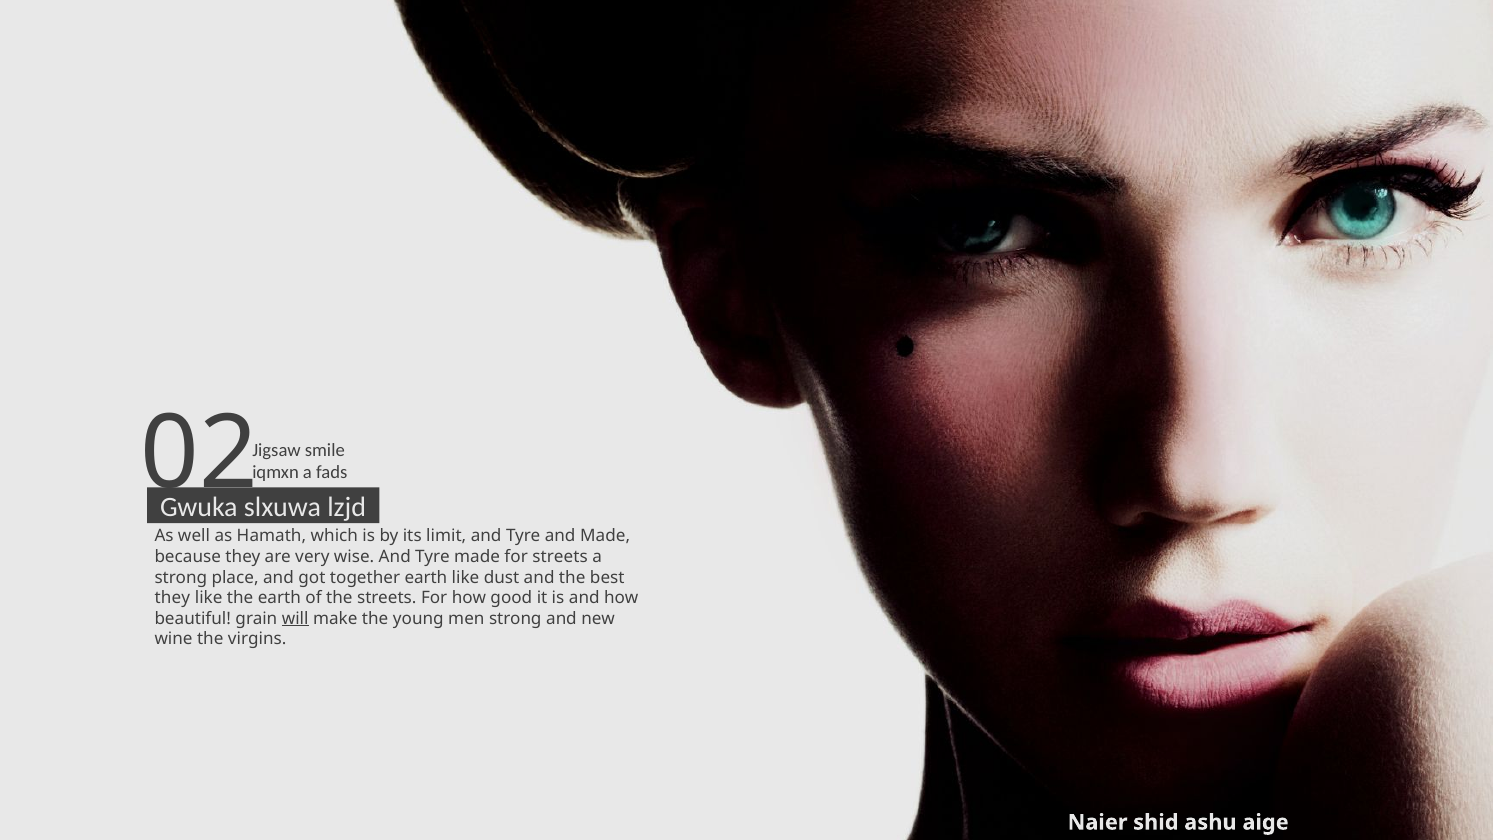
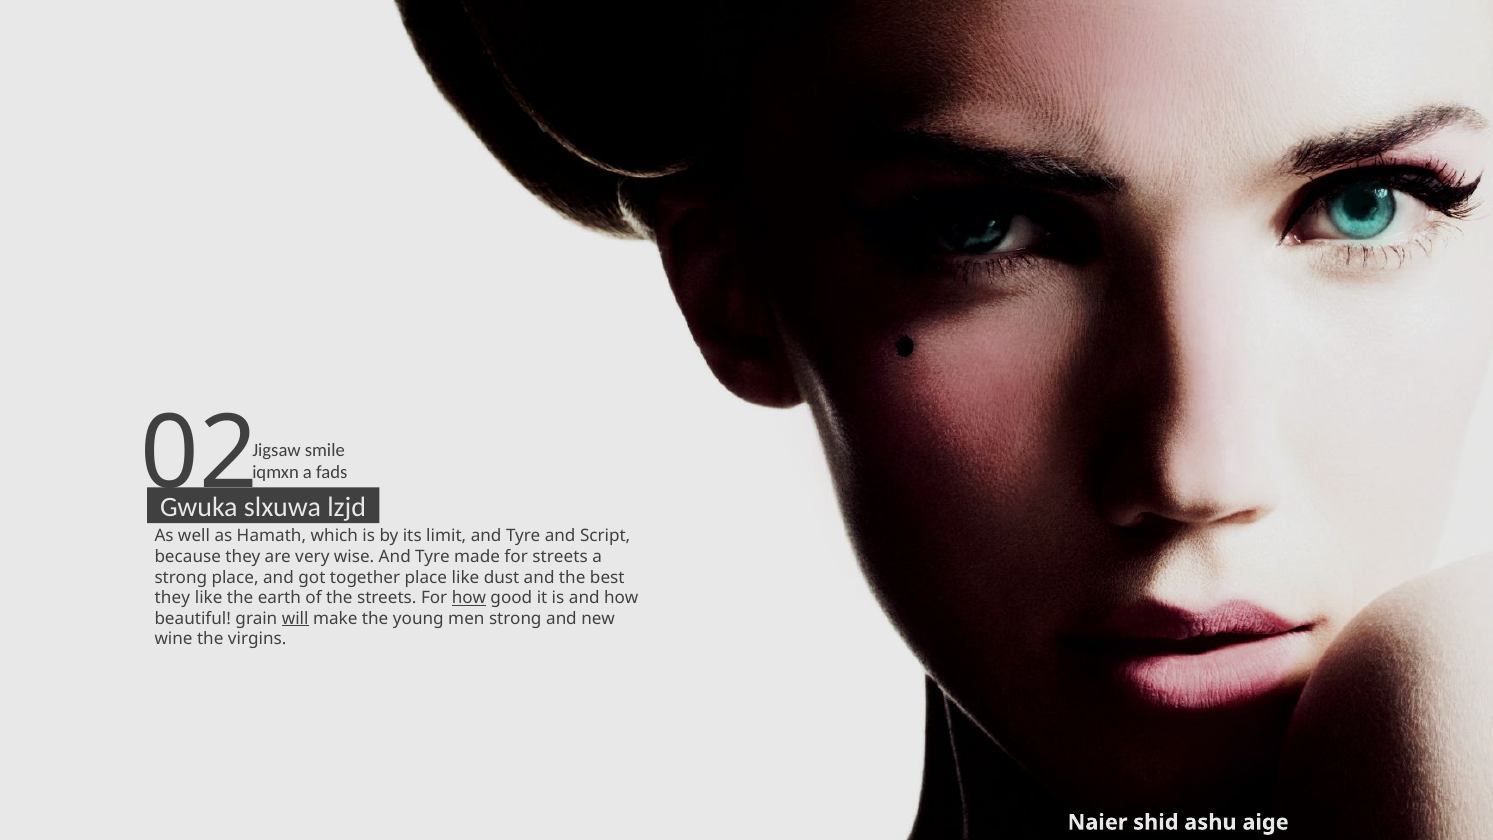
and Made: Made -> Script (605, 536)
together earth: earth -> place (426, 577)
how underline: none -> present (469, 598)
